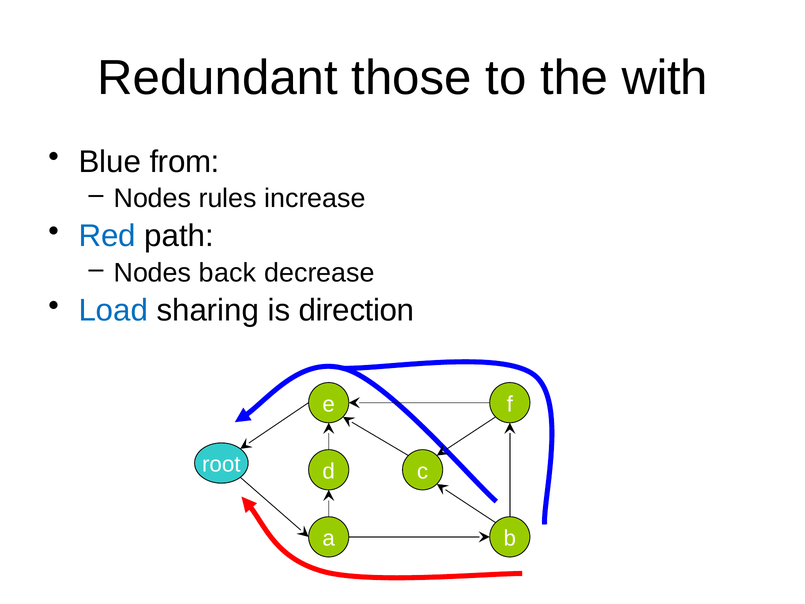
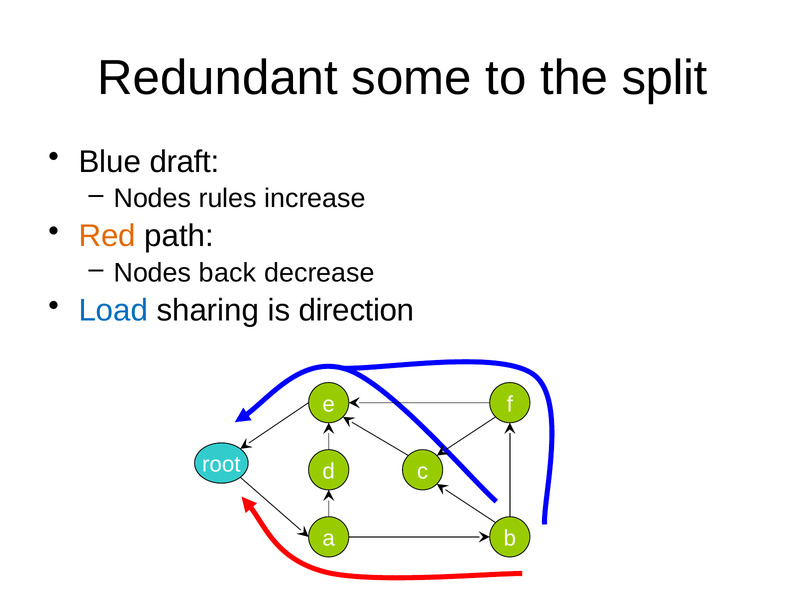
those: those -> some (412, 78)
with: with -> split (665, 78)
from: from -> draft (185, 162)
Red colour: blue -> orange (107, 236)
